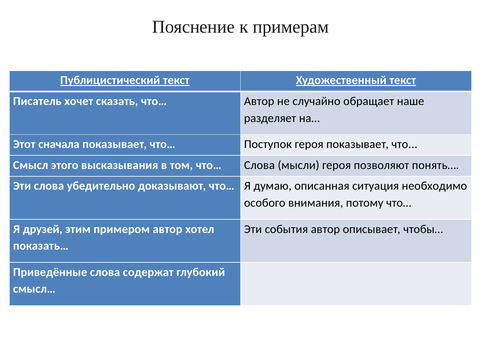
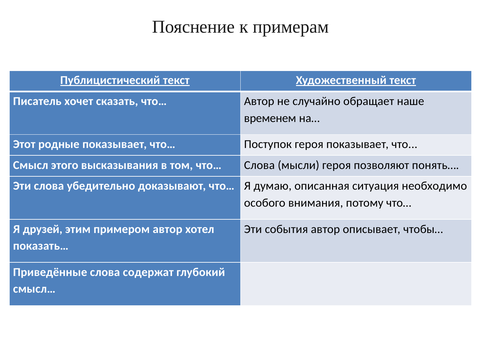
разделяет: разделяет -> временем (270, 118)
сначала: сначала -> родные (59, 144)
